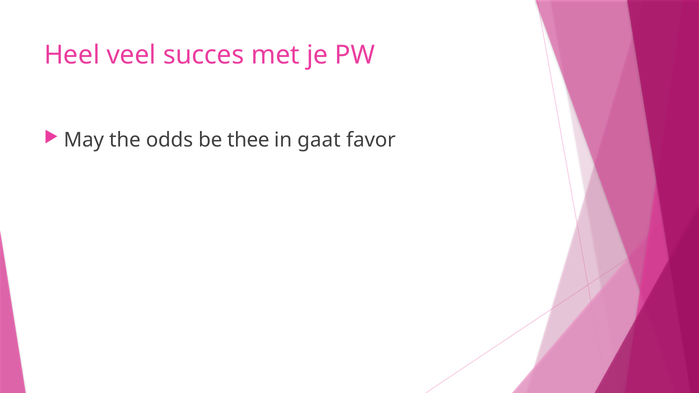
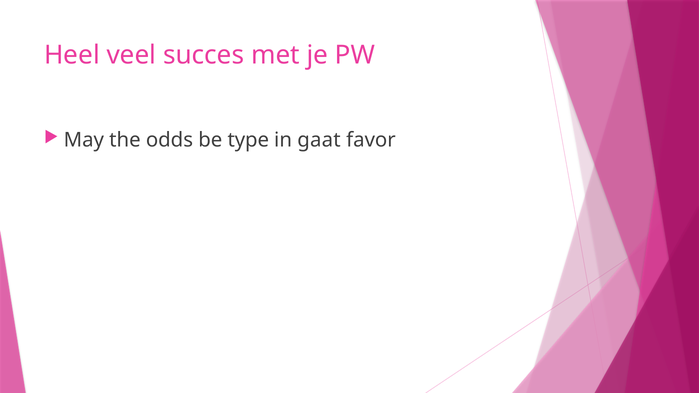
thee: thee -> type (248, 140)
